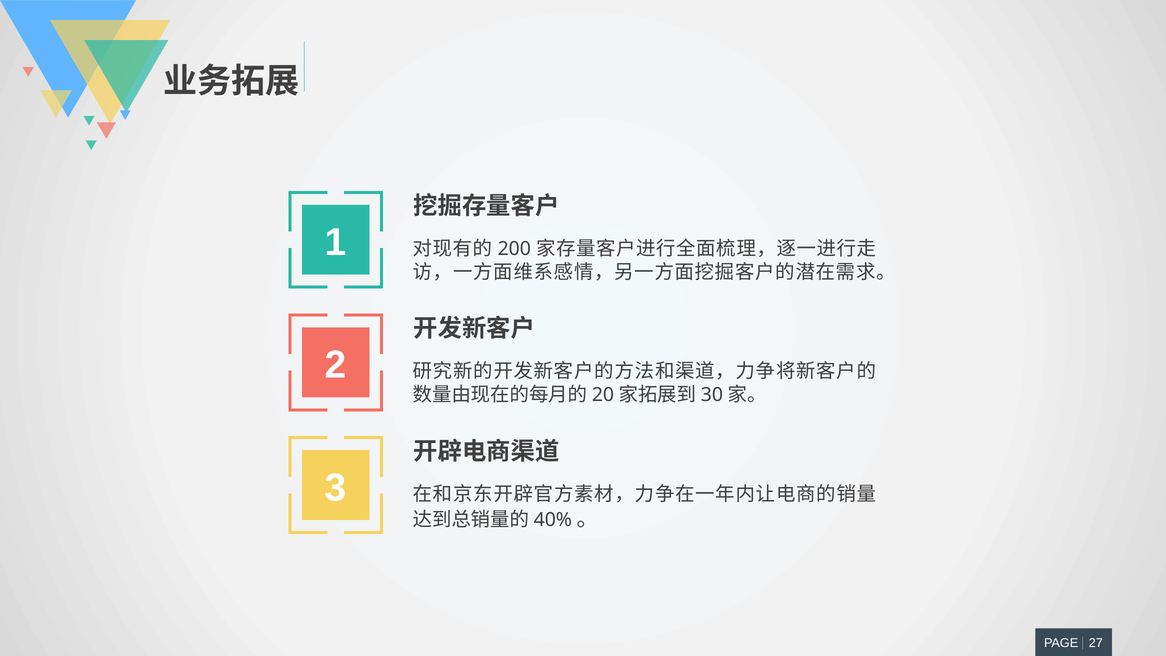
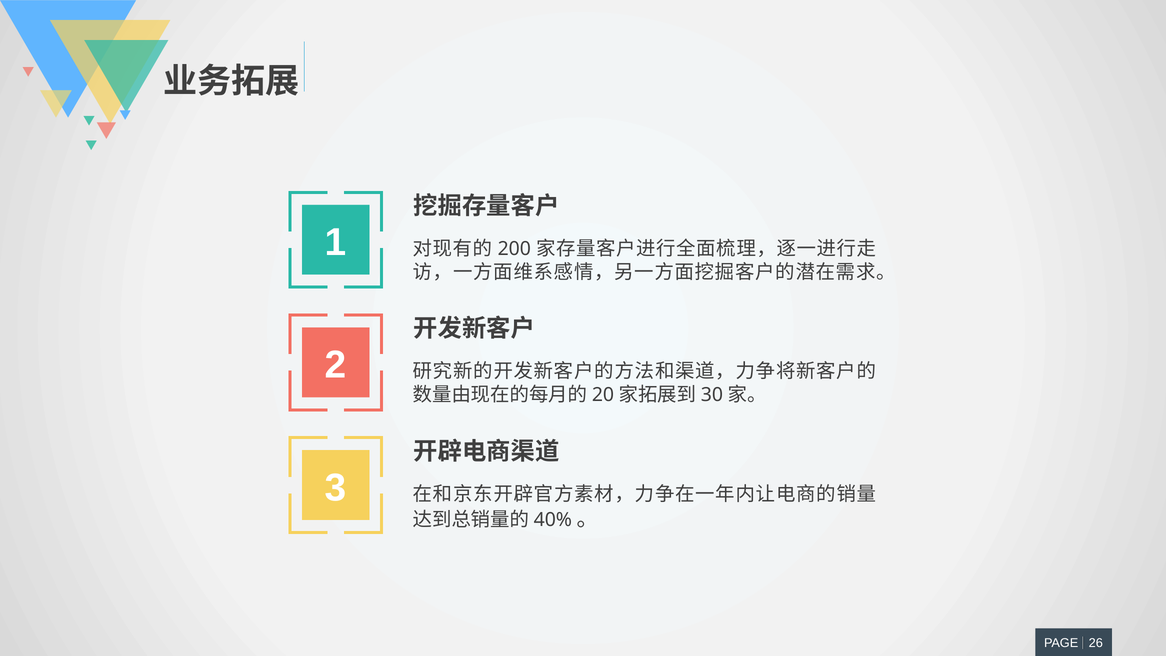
27: 27 -> 26 (1096, 643)
